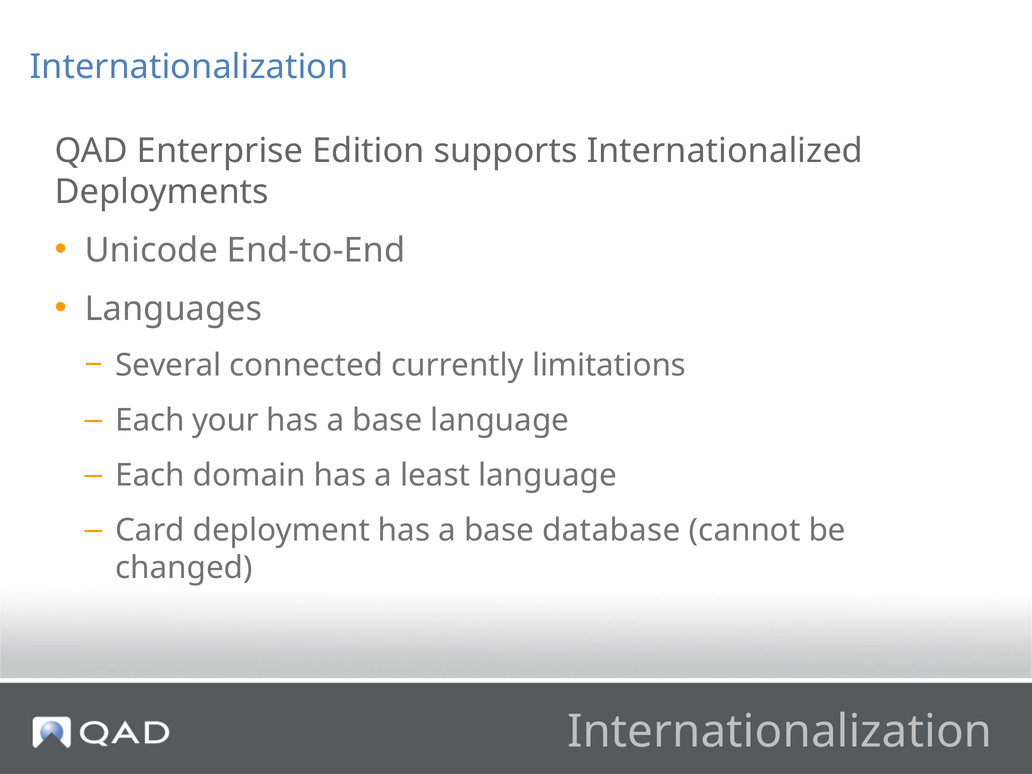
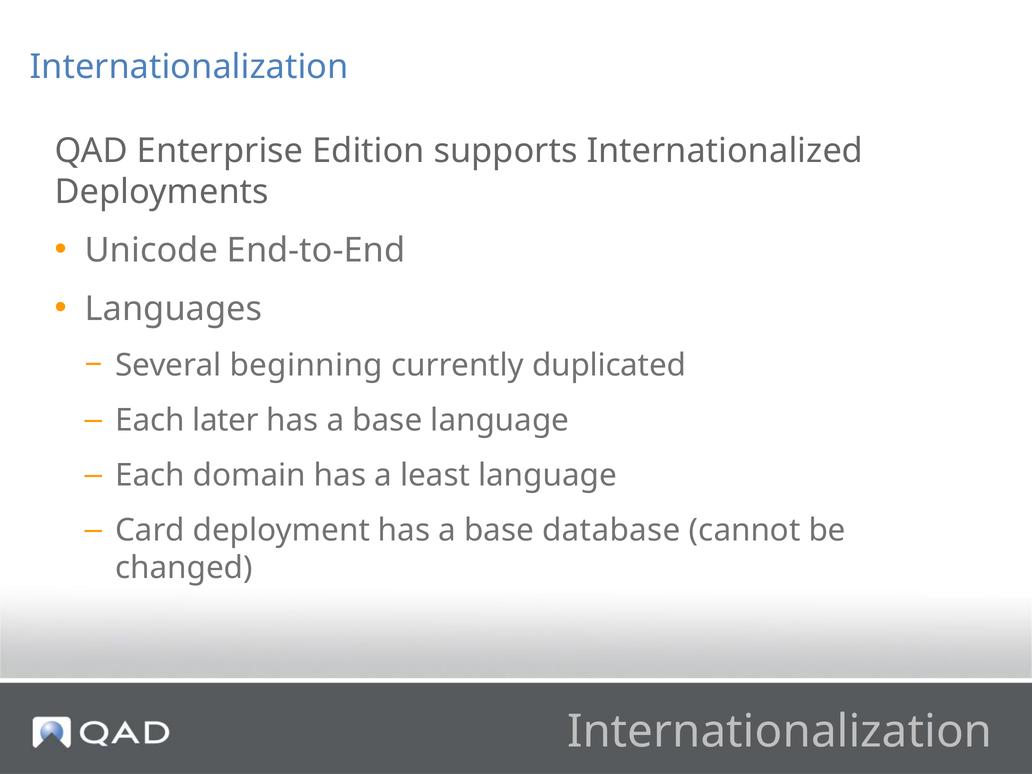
connected: connected -> beginning (306, 365)
limitations: limitations -> duplicated (609, 365)
your: your -> later (226, 420)
